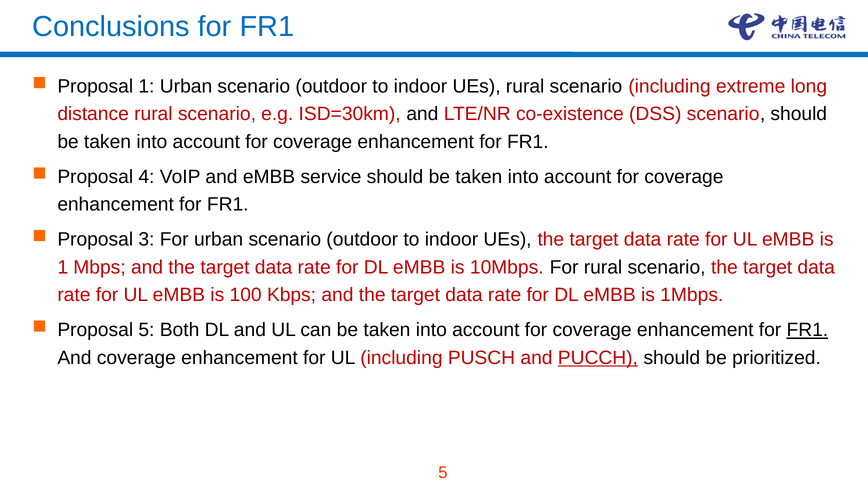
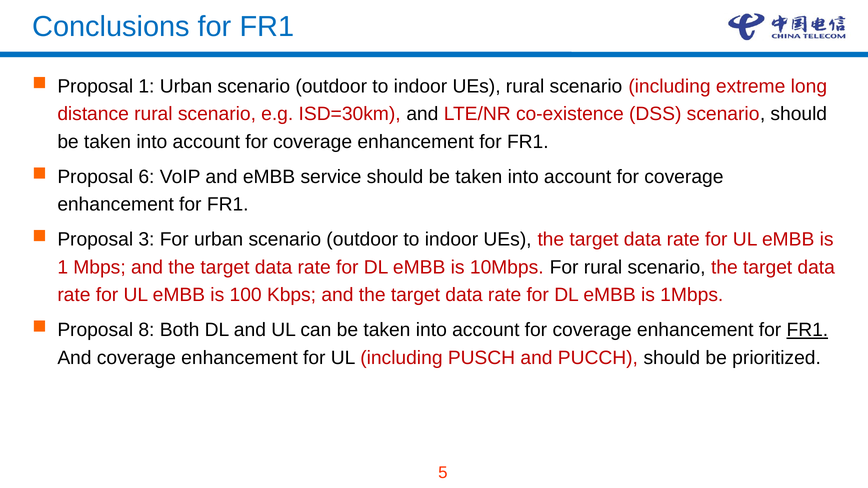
4: 4 -> 6 (146, 177)
Proposal 5: 5 -> 8 (146, 330)
PUCCH underline: present -> none (598, 358)
